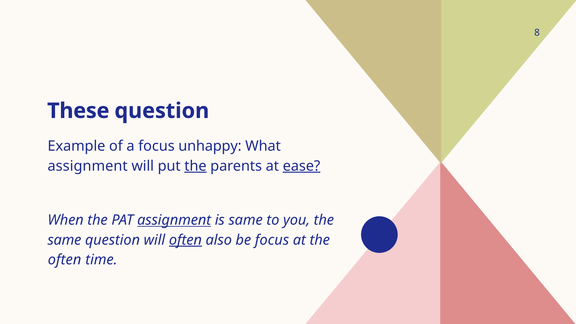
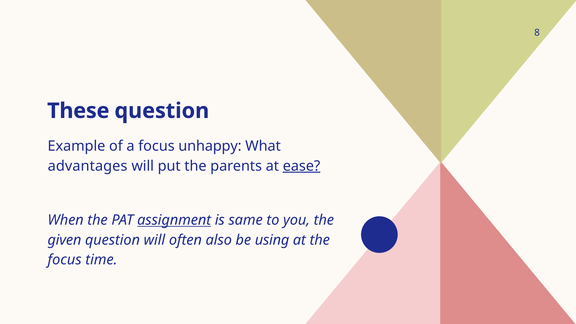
assignment: assignment -> advantages (88, 166)
the underline: present -> none (195, 166)
same: same -> given (64, 240)
often underline: present -> none (185, 240)
be focus: focus -> using (272, 240)
often: often -> focus (65, 260)
